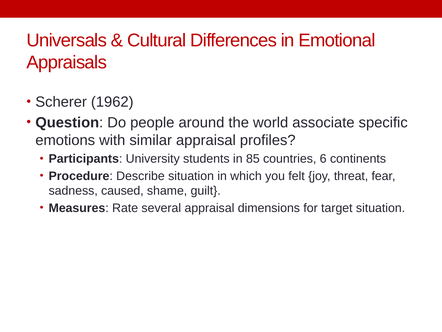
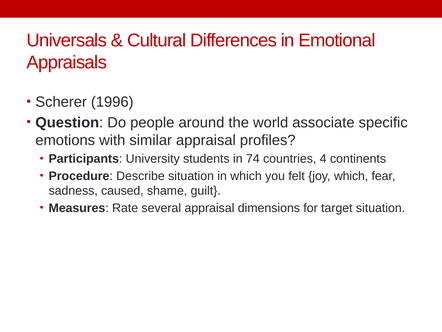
1962: 1962 -> 1996 (112, 102)
85: 85 -> 74 (253, 159)
6: 6 -> 4 (323, 159)
joy threat: threat -> which (351, 176)
